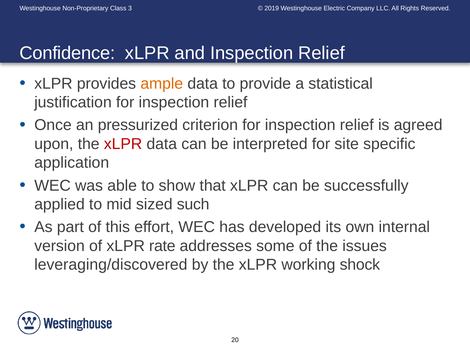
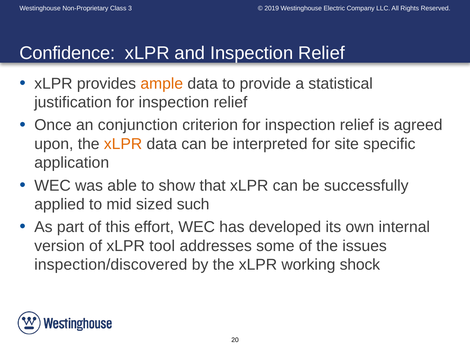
pressurized: pressurized -> conjunction (138, 125)
xLPR colour: red -> orange (123, 144)
rate: rate -> tool (162, 246)
leveraging/discovered: leveraging/discovered -> inspection/discovered (111, 264)
